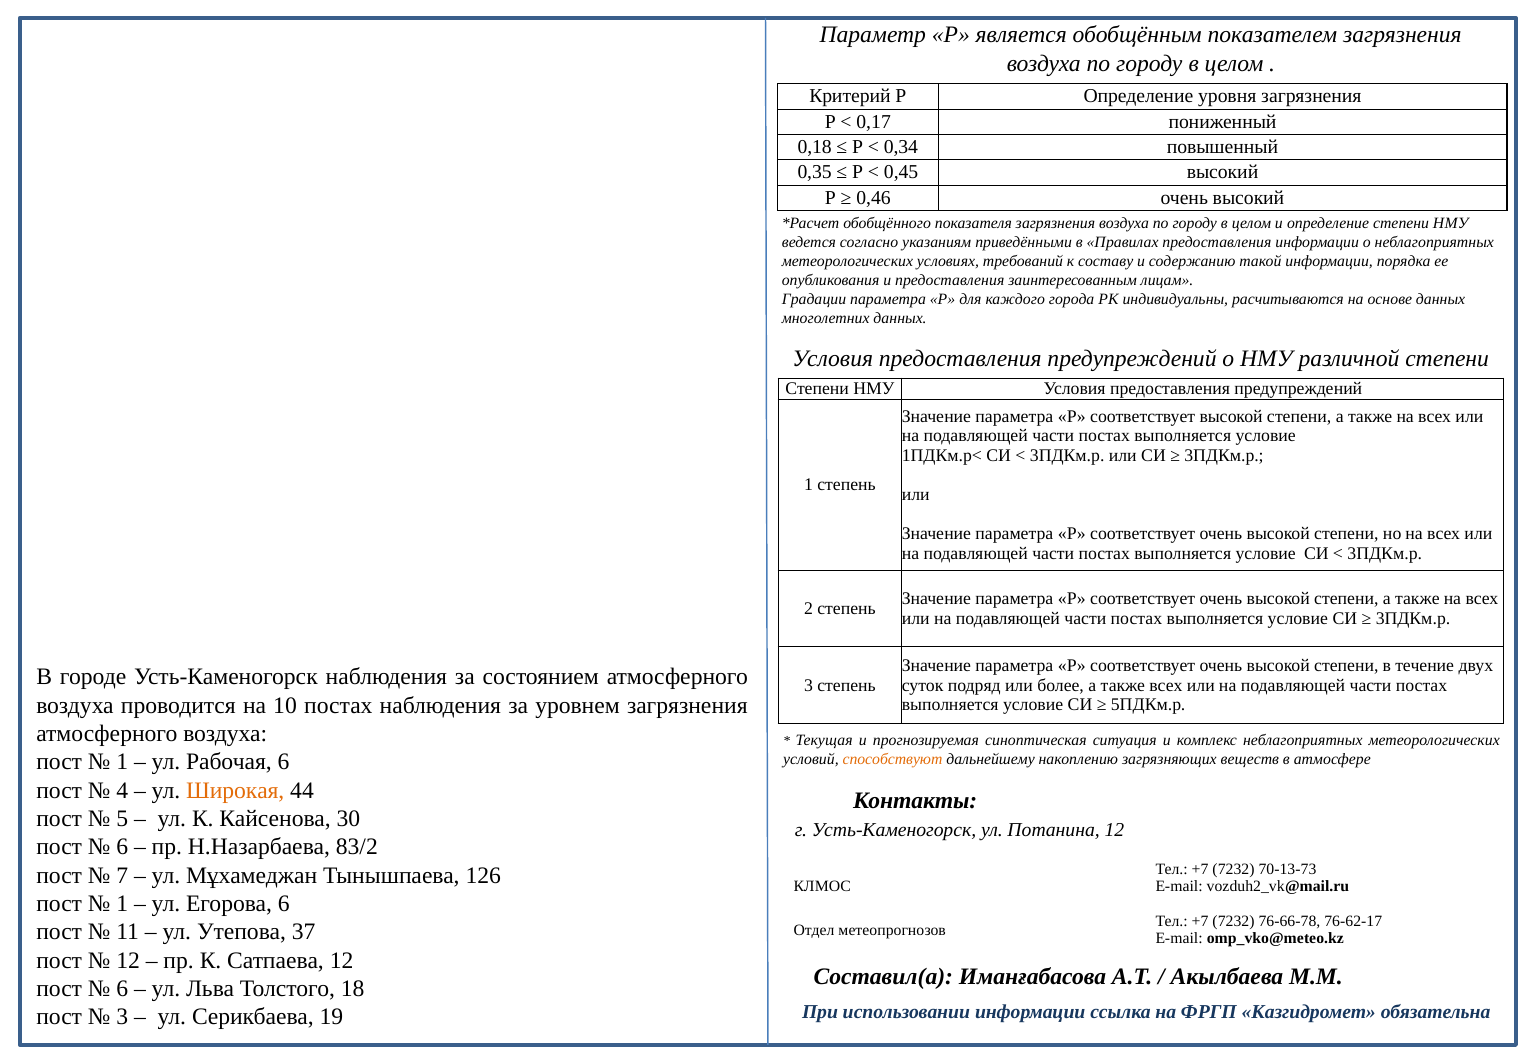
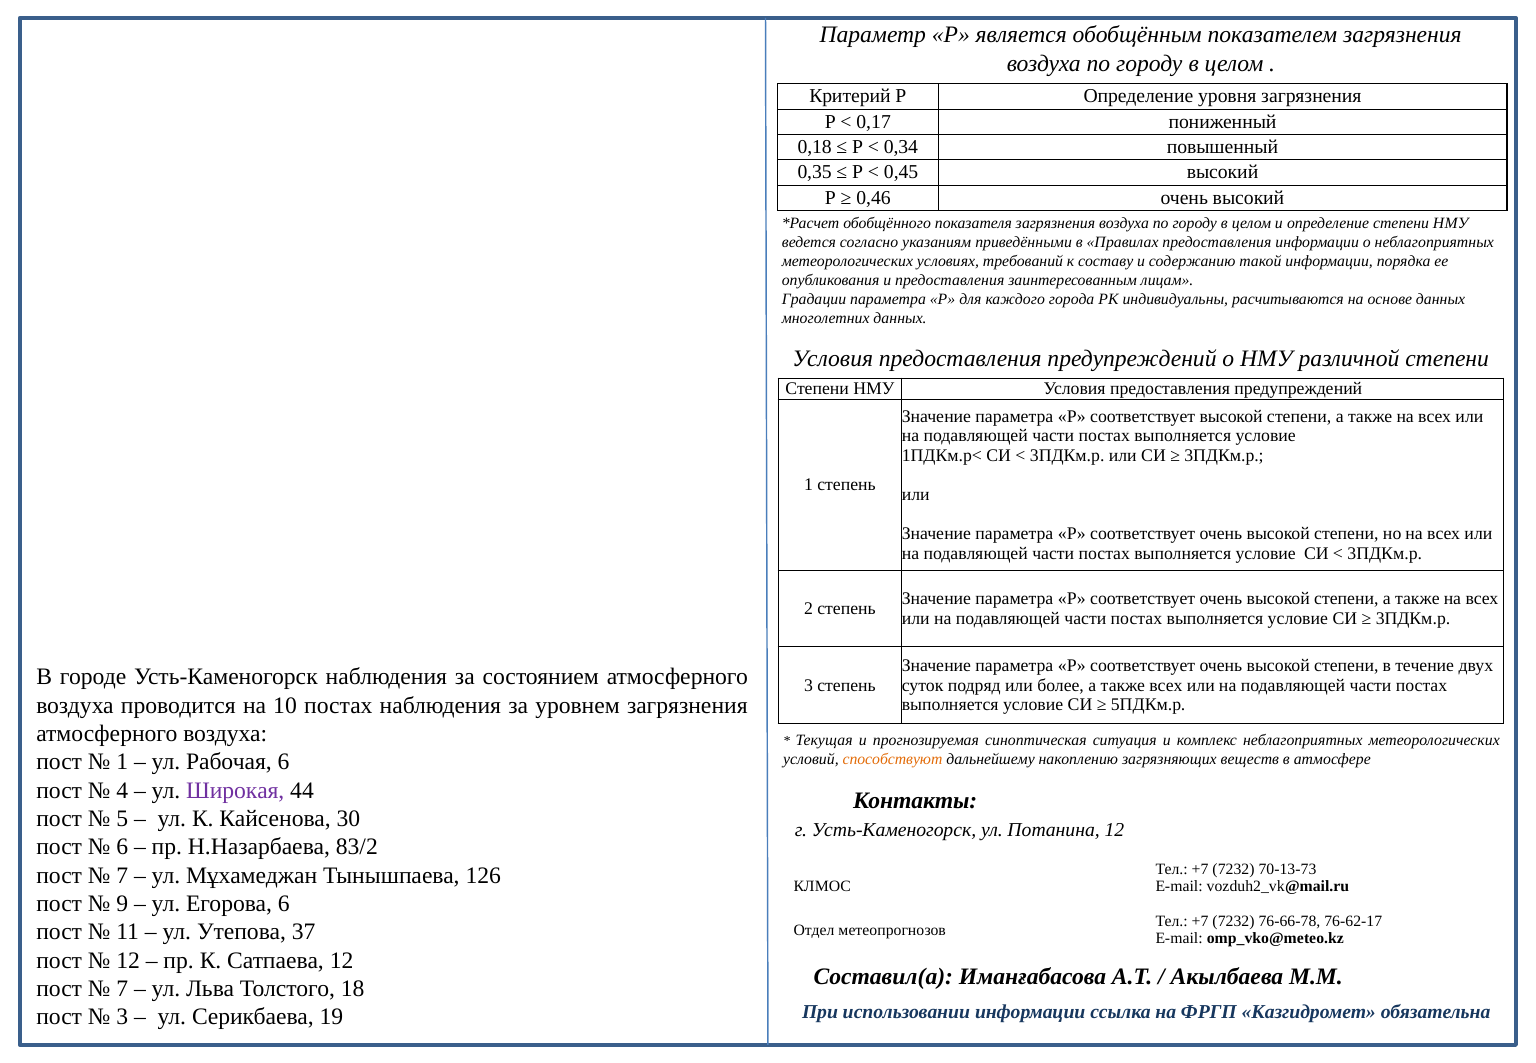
Широкая colour: orange -> purple (235, 791)
1: 1 -> 9 (122, 904)
6: 6 -> 7 (122, 989)
